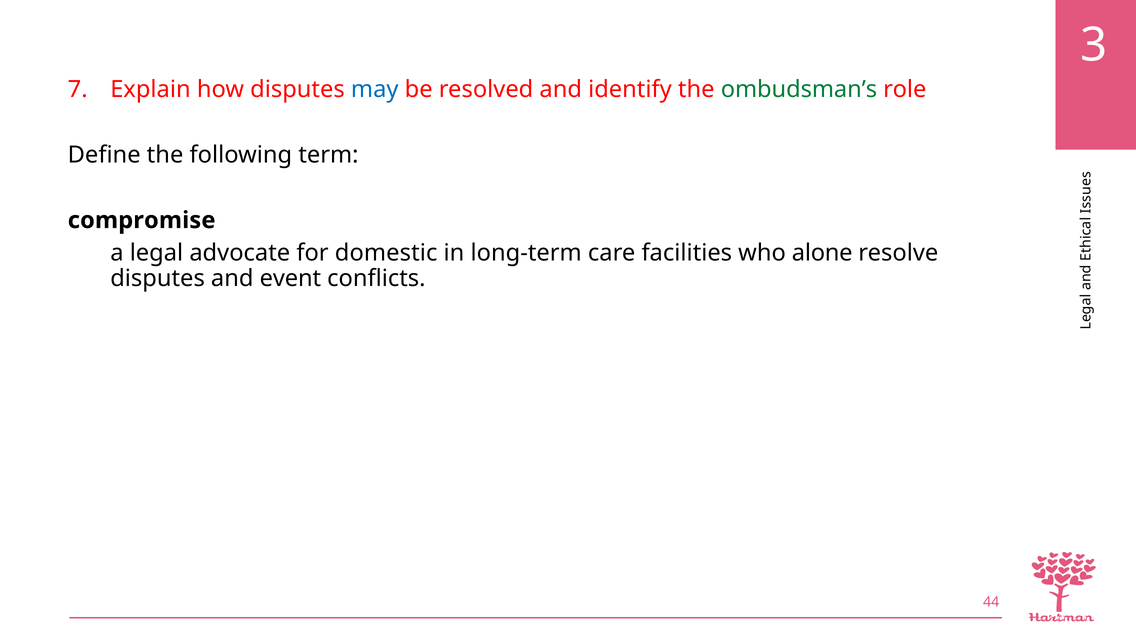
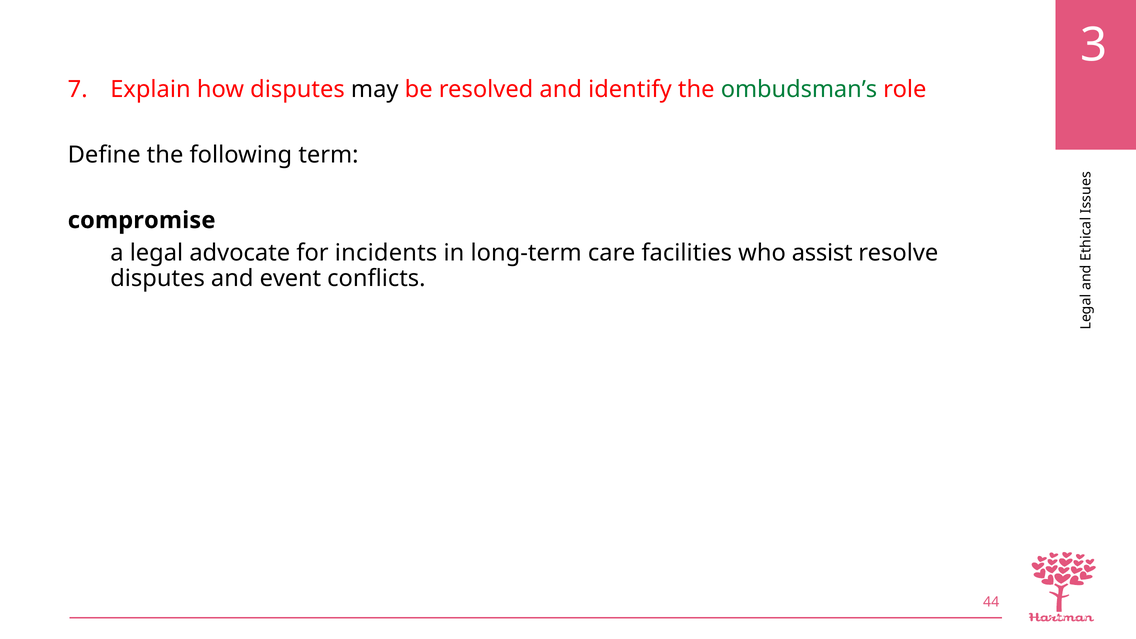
may colour: blue -> black (375, 90)
domestic: domestic -> incidents (386, 253)
alone: alone -> assist (822, 253)
